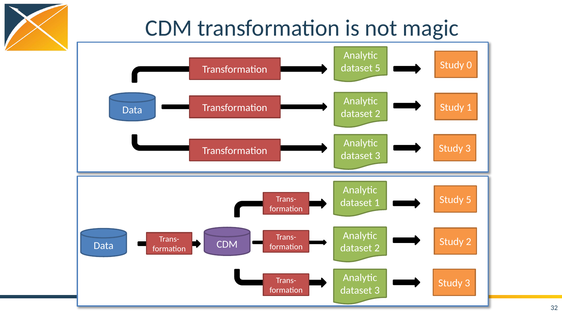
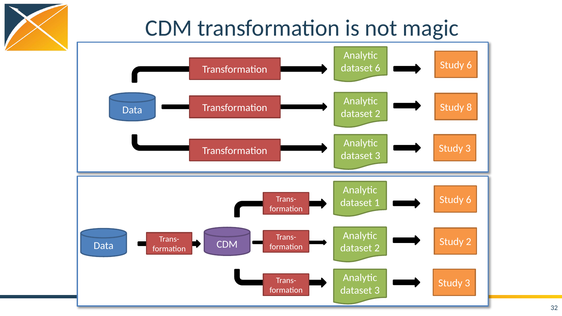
0: 0 -> 6 (469, 65)
dataset 5: 5 -> 6 (378, 68)
Study 1: 1 -> 8 (469, 107)
5: 5 -> 6 (469, 200)
